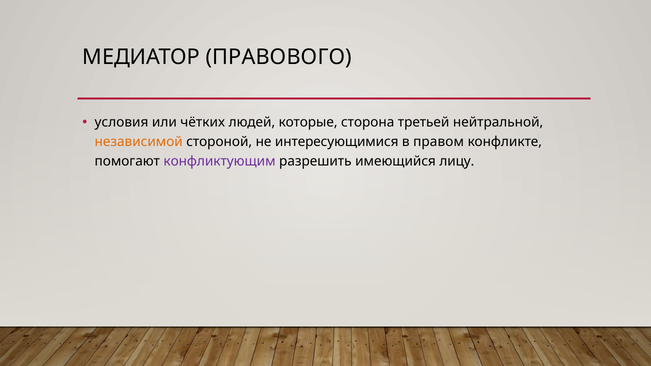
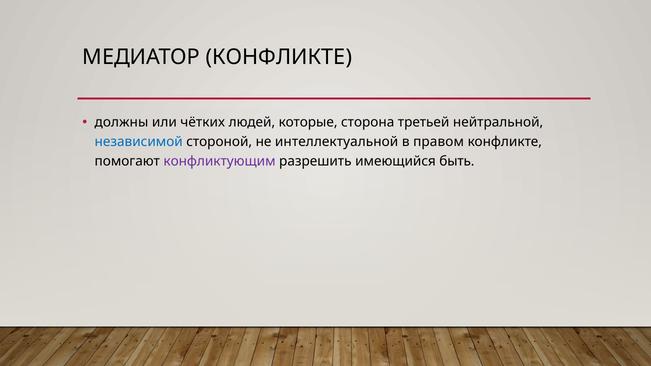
МЕДИАТОР ПРАВОВОГО: ПРАВОВОГО -> КОНФЛИКТЕ (279, 57)
условия: условия -> должны (121, 122)
независимой colour: orange -> blue (139, 142)
интересующимися: интересующимися -> интеллектуальной (337, 142)
лицу: лицу -> быть (457, 161)
